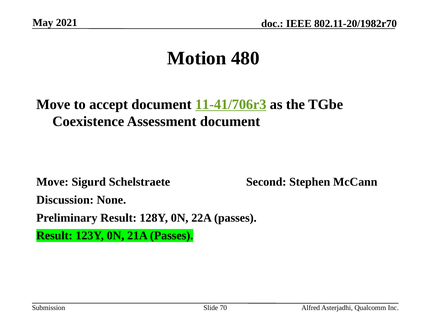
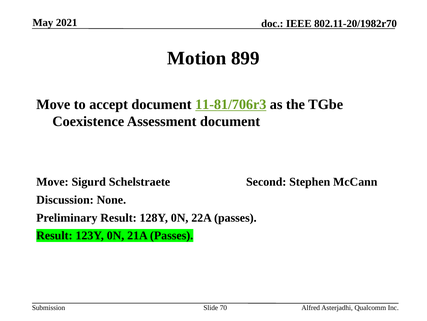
480: 480 -> 899 (245, 58)
11-41/706r3: 11-41/706r3 -> 11-81/706r3 (231, 104)
